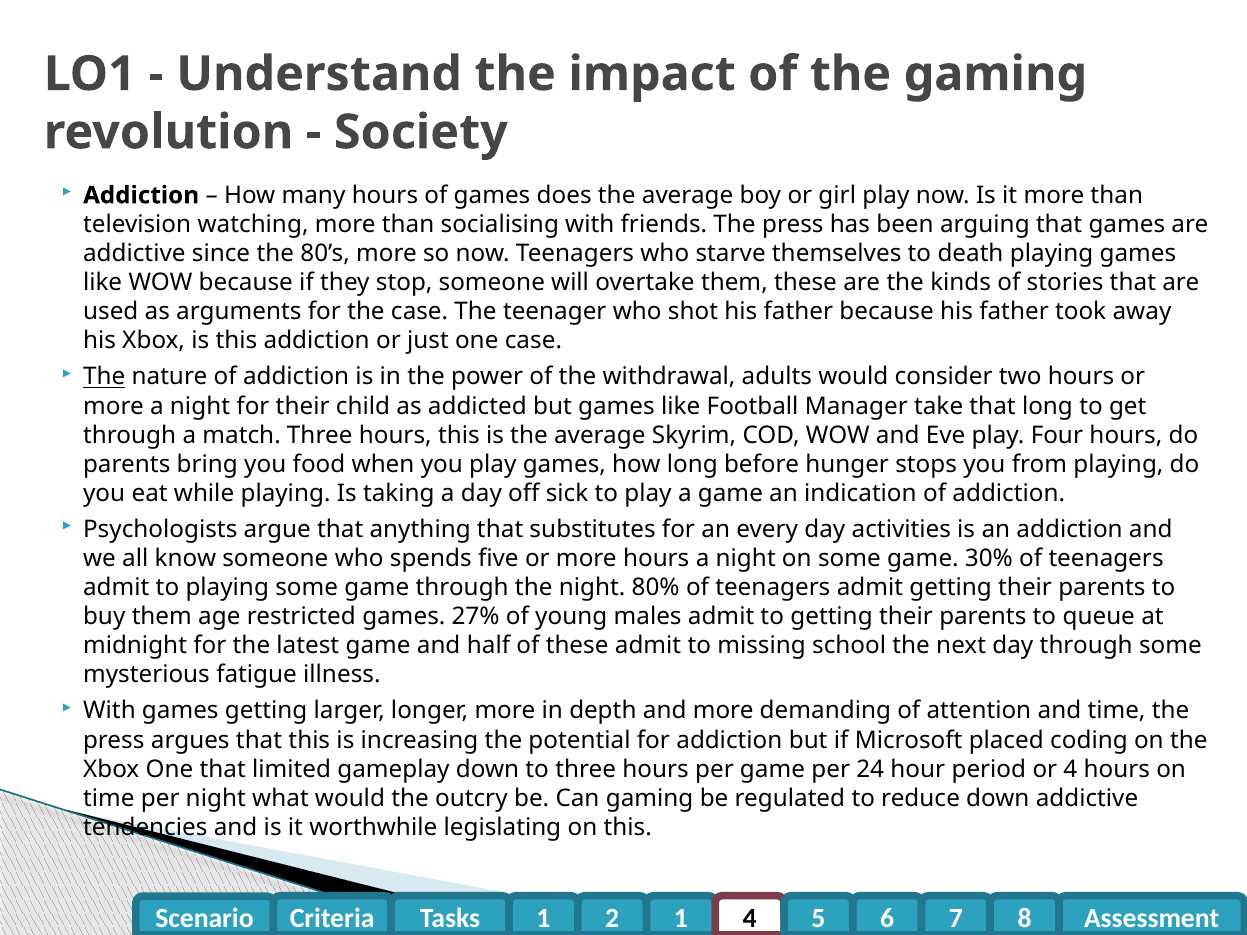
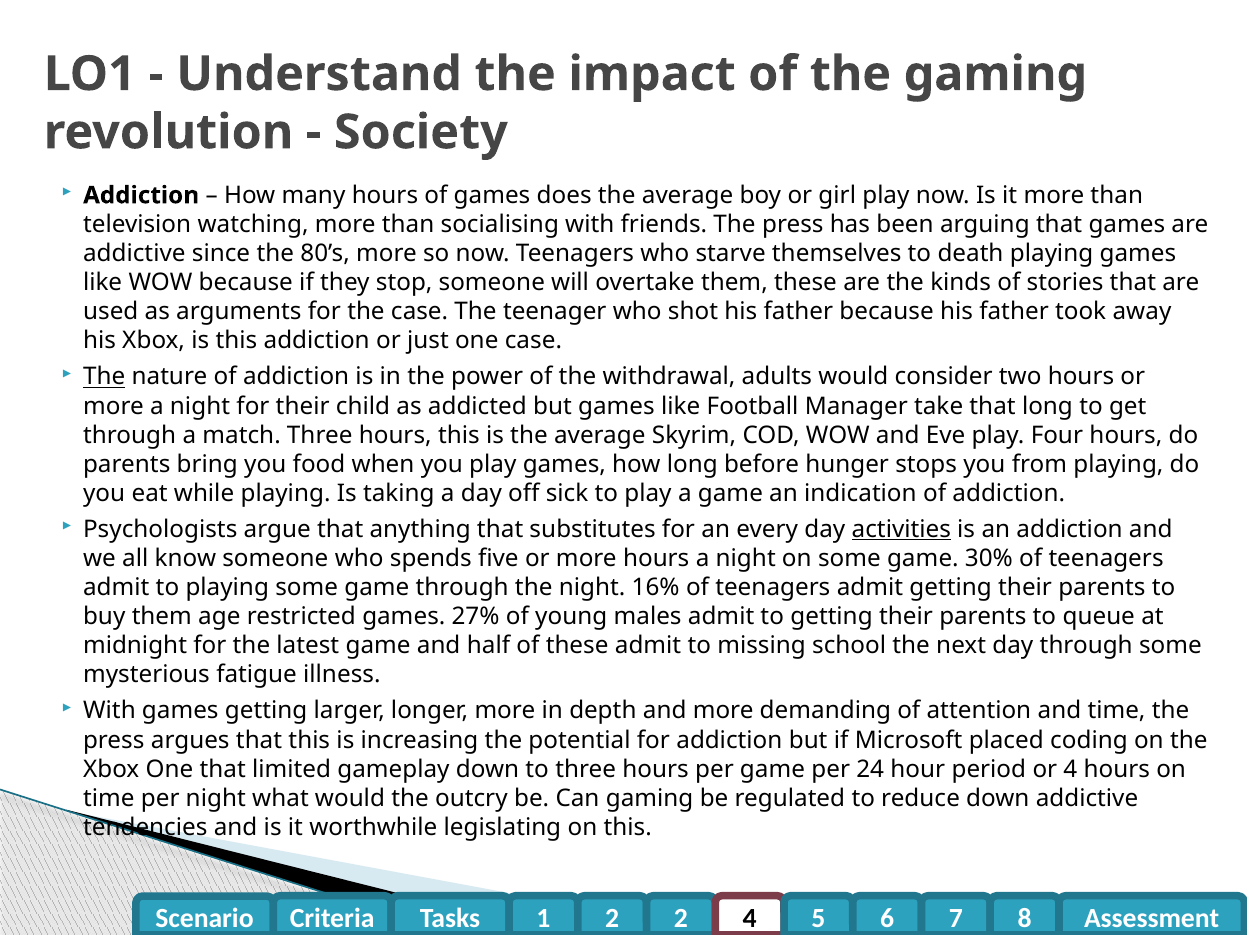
activities underline: none -> present (901, 529)
80%: 80% -> 16% (656, 588)
2 1: 1 -> 2 (681, 918)
